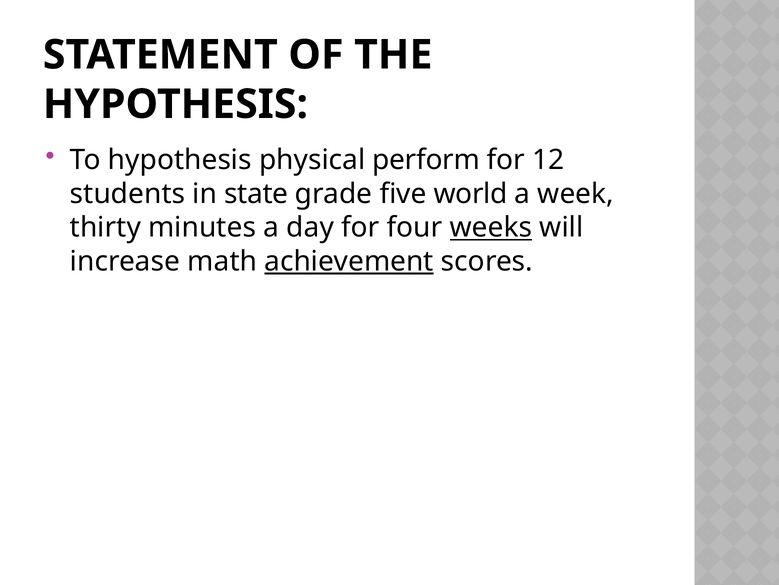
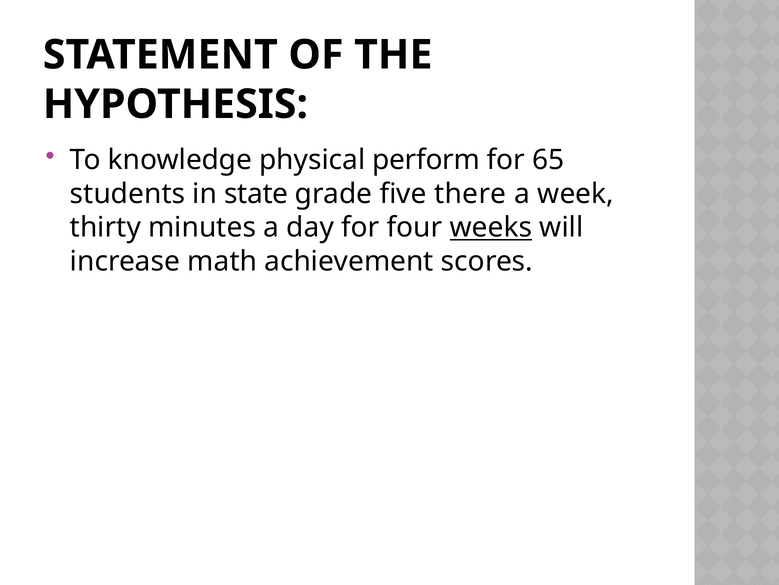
To hypothesis: hypothesis -> knowledge (180, 160)
12: 12 -> 65 (548, 160)
world: world -> there (470, 194)
achievement underline: present -> none (349, 261)
